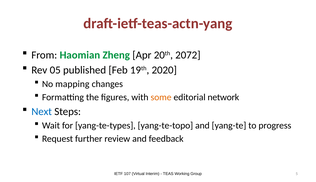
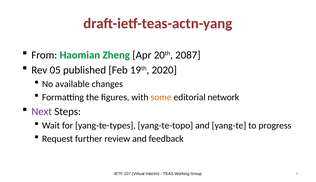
2072: 2072 -> 2087 (188, 55)
mapping: mapping -> available (72, 84)
Next colour: blue -> purple (42, 112)
